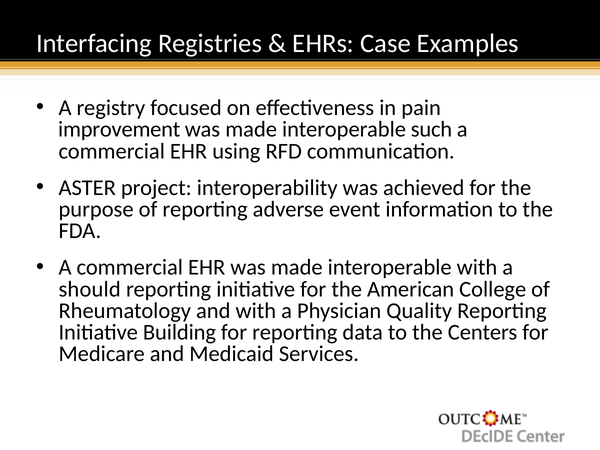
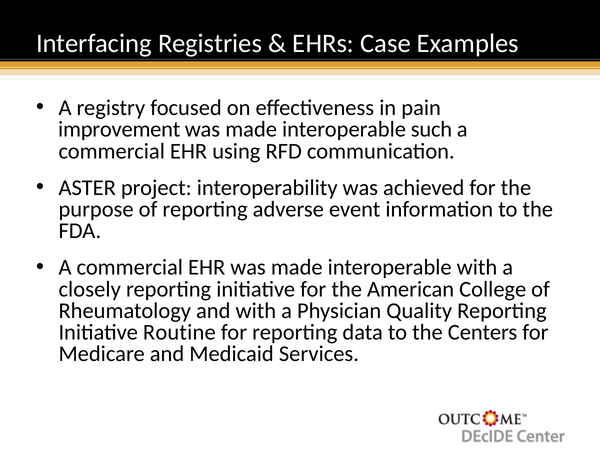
should: should -> closely (90, 289)
Building: Building -> Routine (179, 332)
